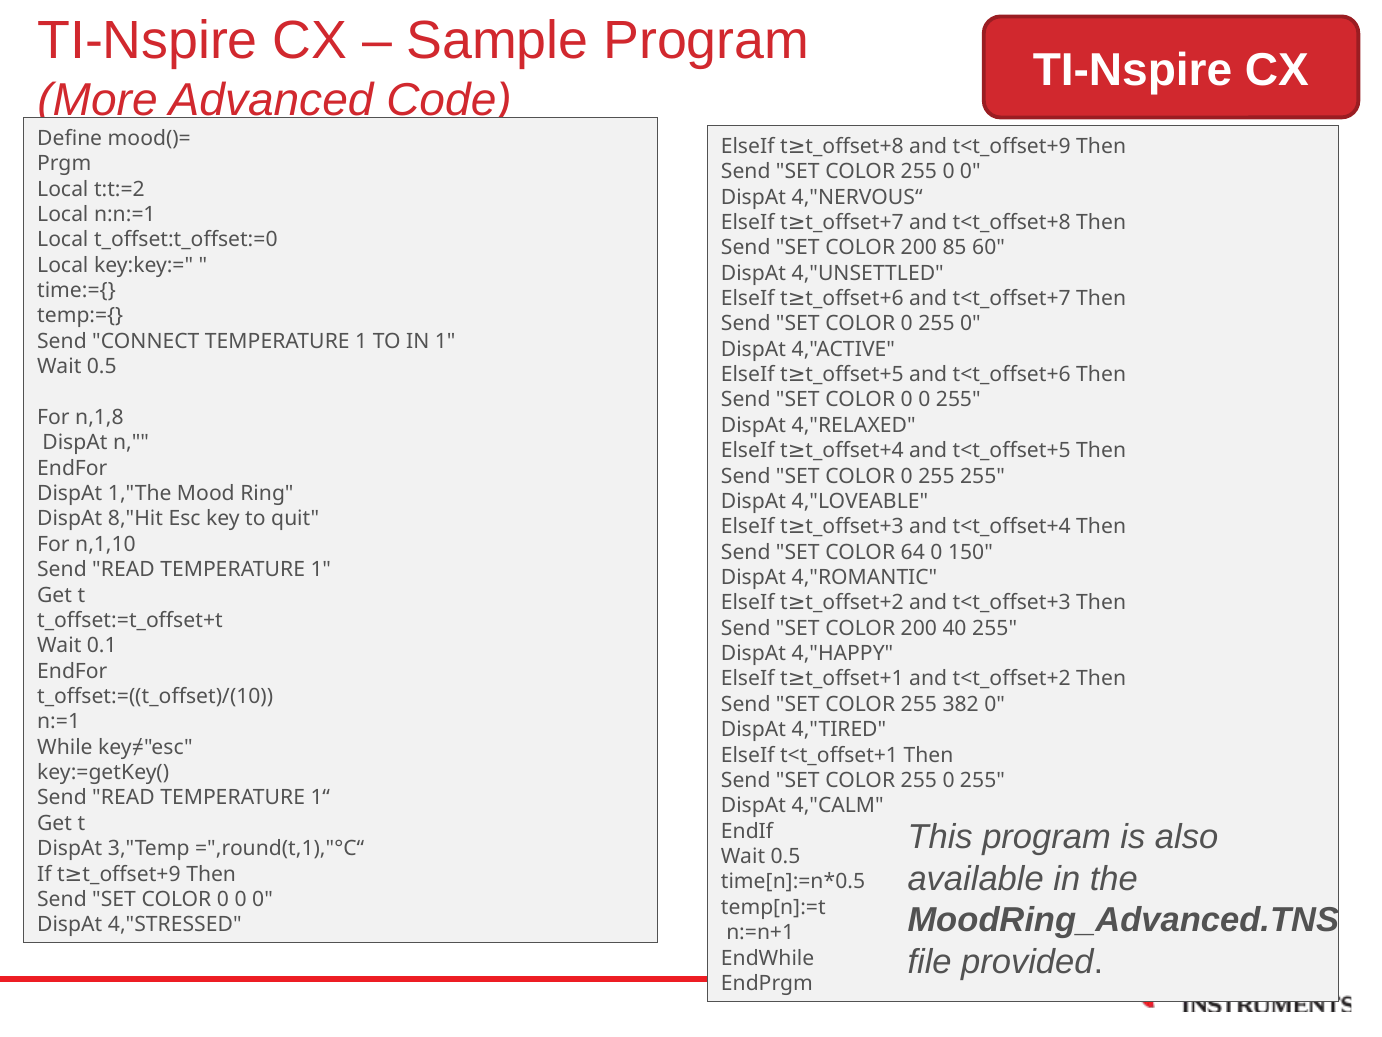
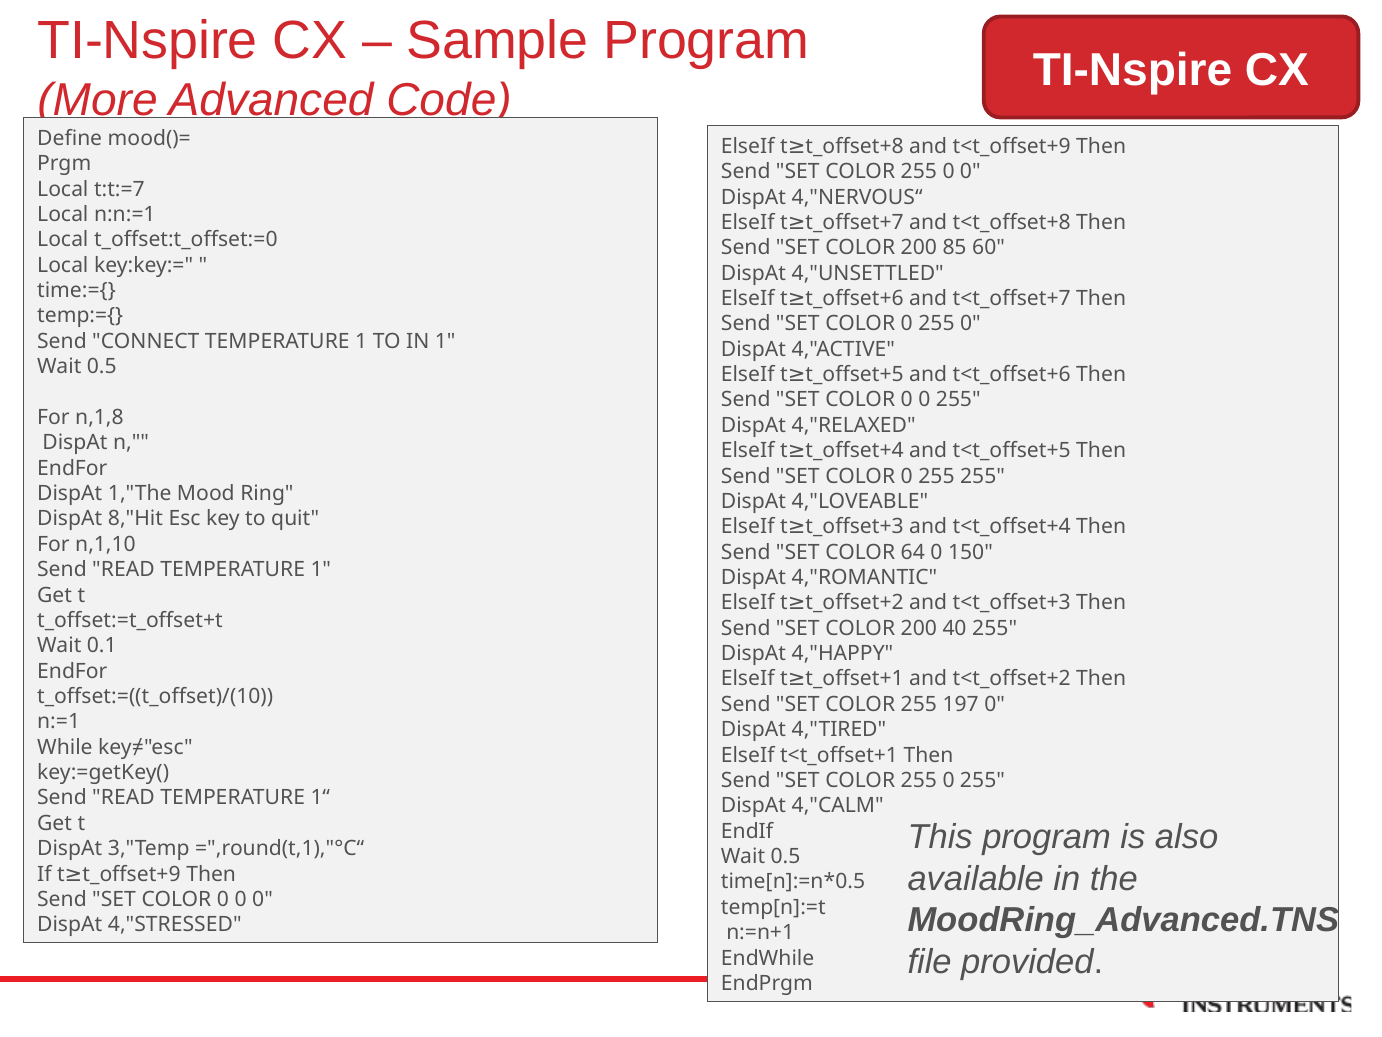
t:t:=2: t:t:=2 -> t:t:=7 (119, 189)
382: 382 -> 197 (961, 704)
